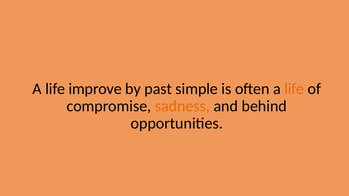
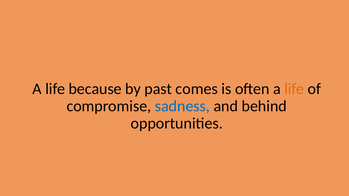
improve: improve -> because (95, 89)
simple: simple -> comes (197, 89)
sadness colour: orange -> blue (182, 106)
